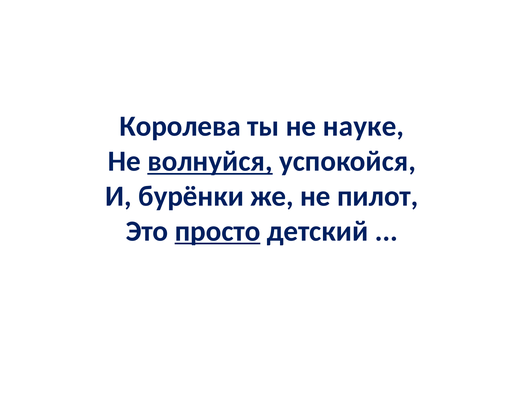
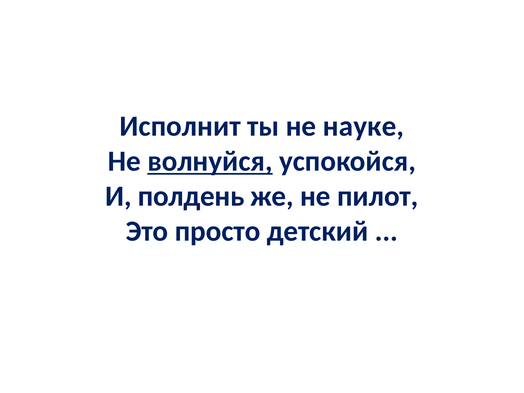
Королева: Королева -> Исполнит (180, 126)
бурёнки: бурёнки -> полдень (191, 196)
просто underline: present -> none (218, 231)
